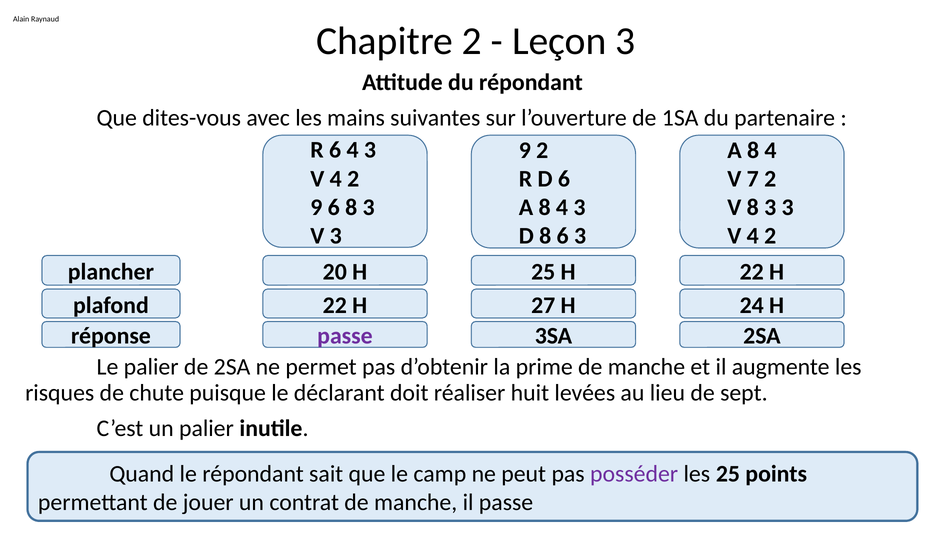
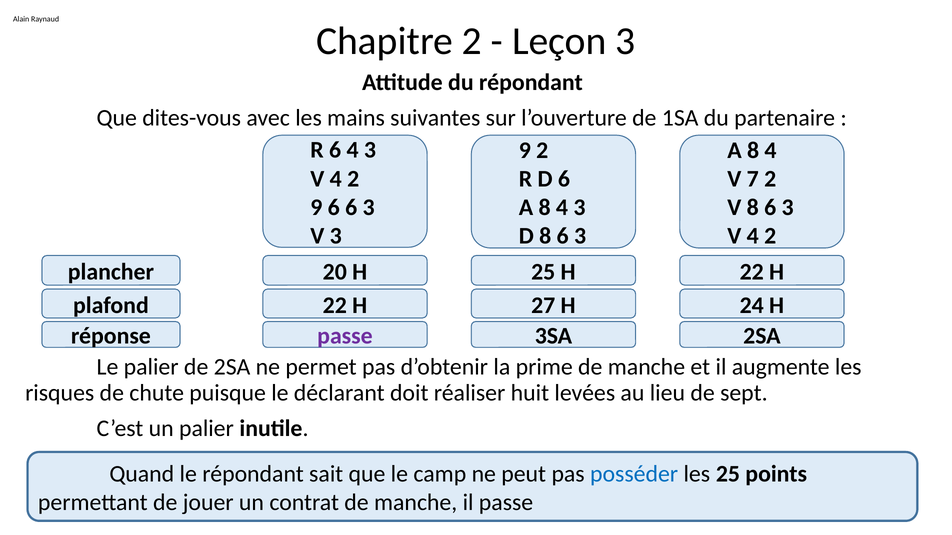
6 8: 8 -> 6 (351, 207)
3: 3 -> 6 (770, 208)
posséder colour: purple -> blue (634, 474)
